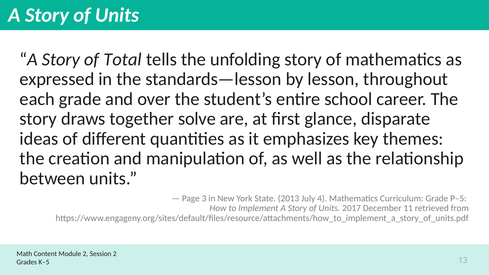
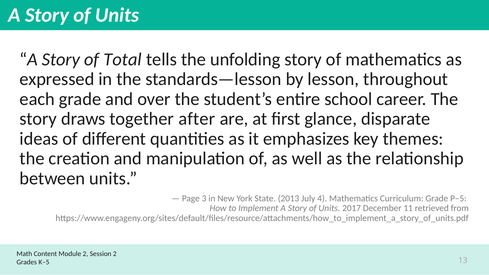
solve: solve -> after (197, 119)
